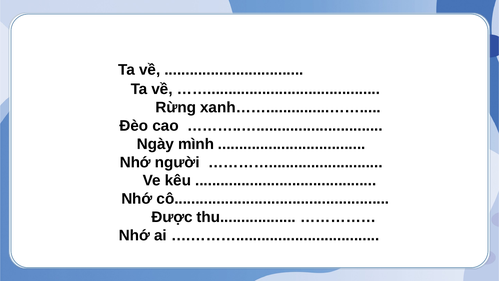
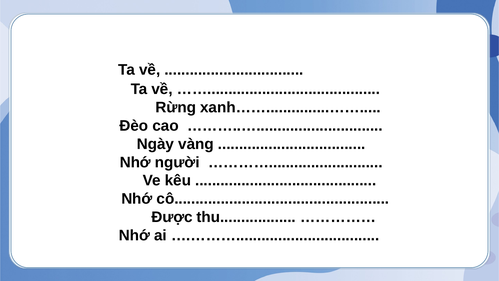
mình: mình -> vàng (196, 144)
